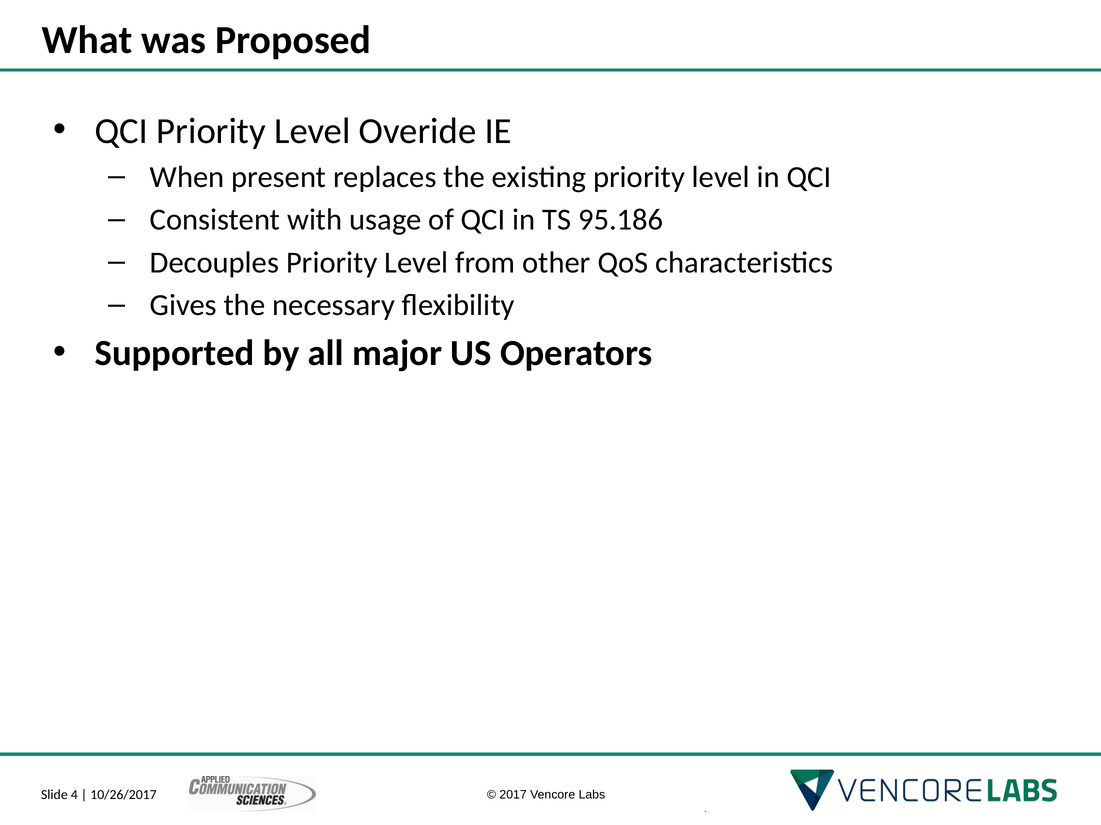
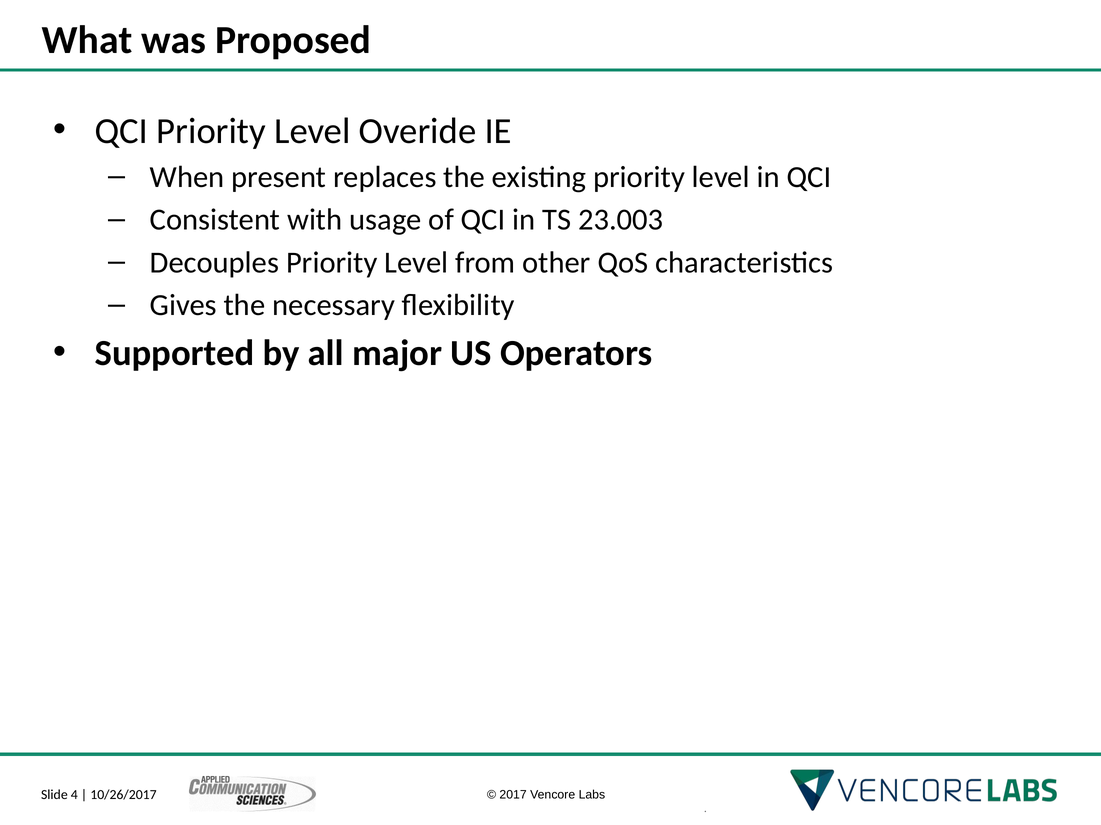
95.186: 95.186 -> 23.003 (621, 220)
